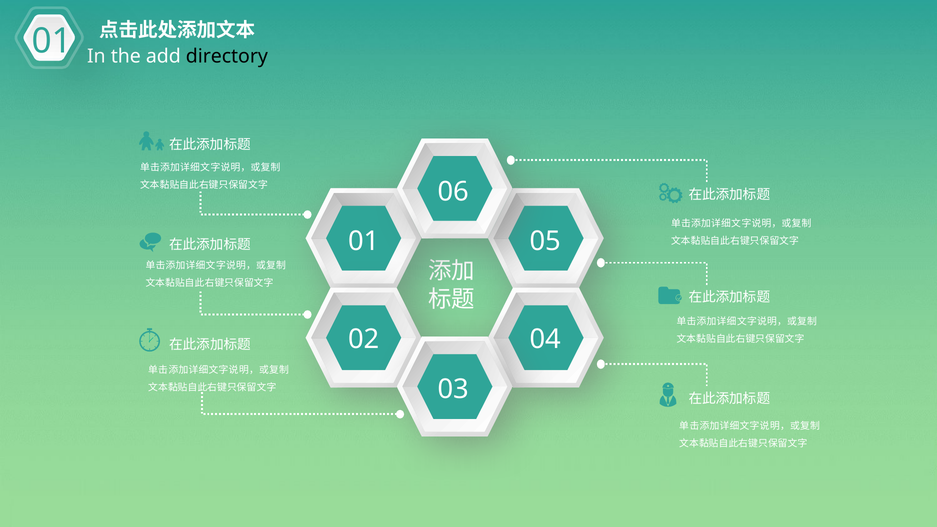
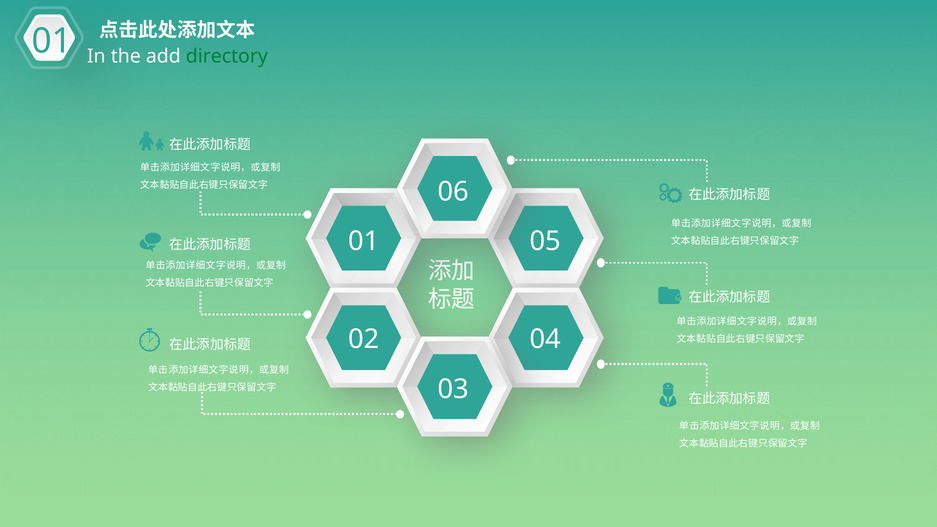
directory colour: black -> green (227, 56)
